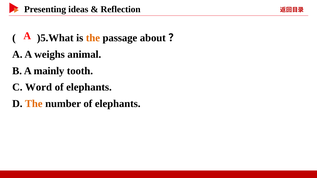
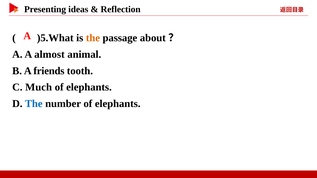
weighs: weighs -> almost (49, 54)
mainly: mainly -> friends (49, 71)
Word: Word -> Much (39, 87)
The colour: orange -> blue (34, 104)
